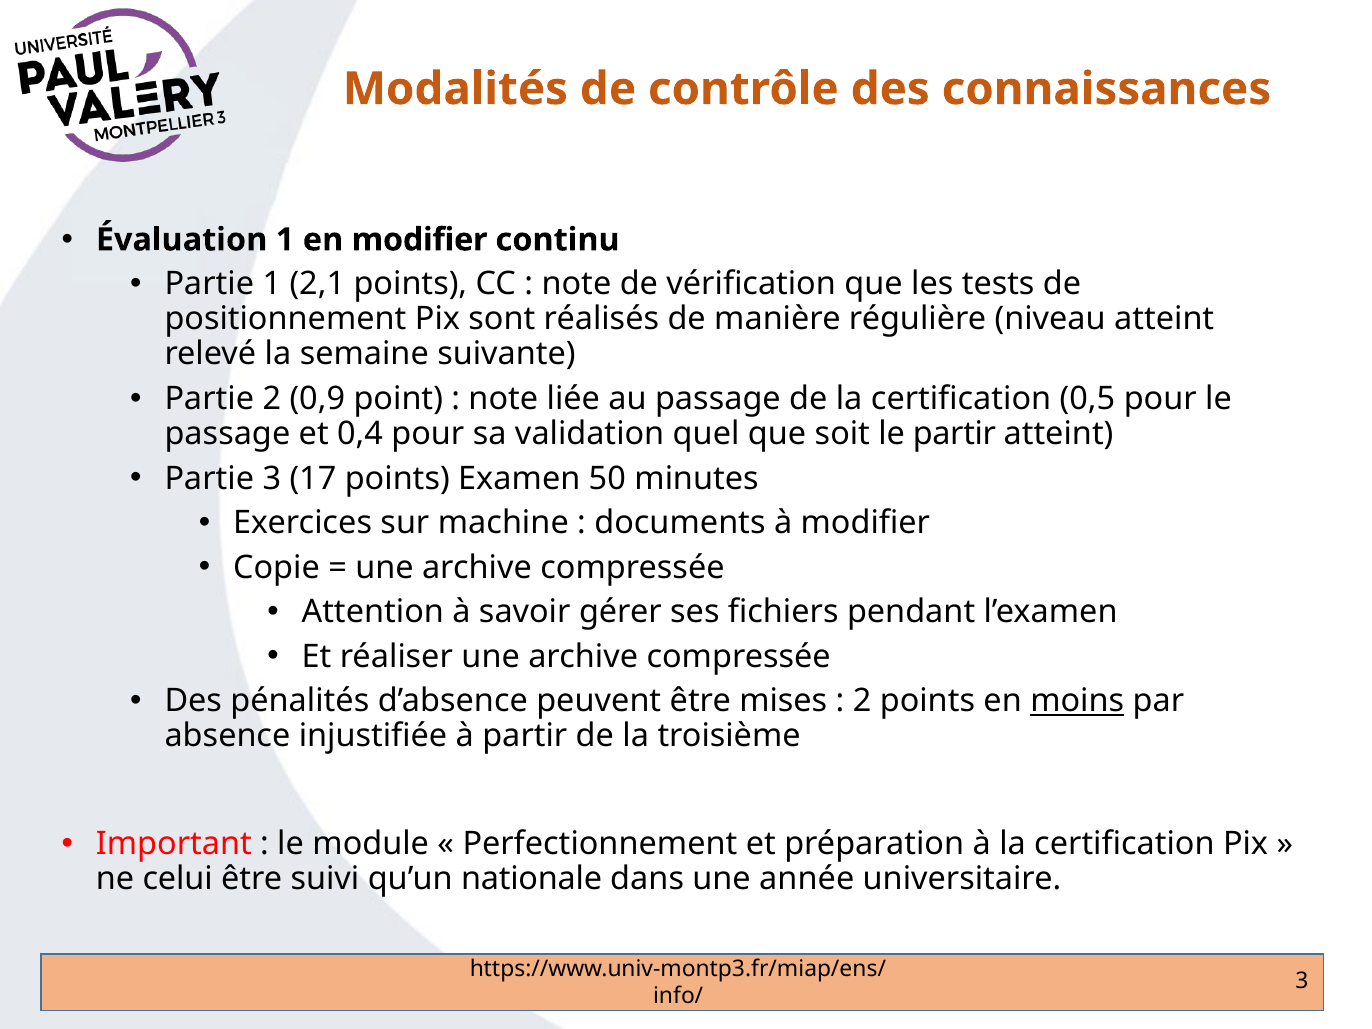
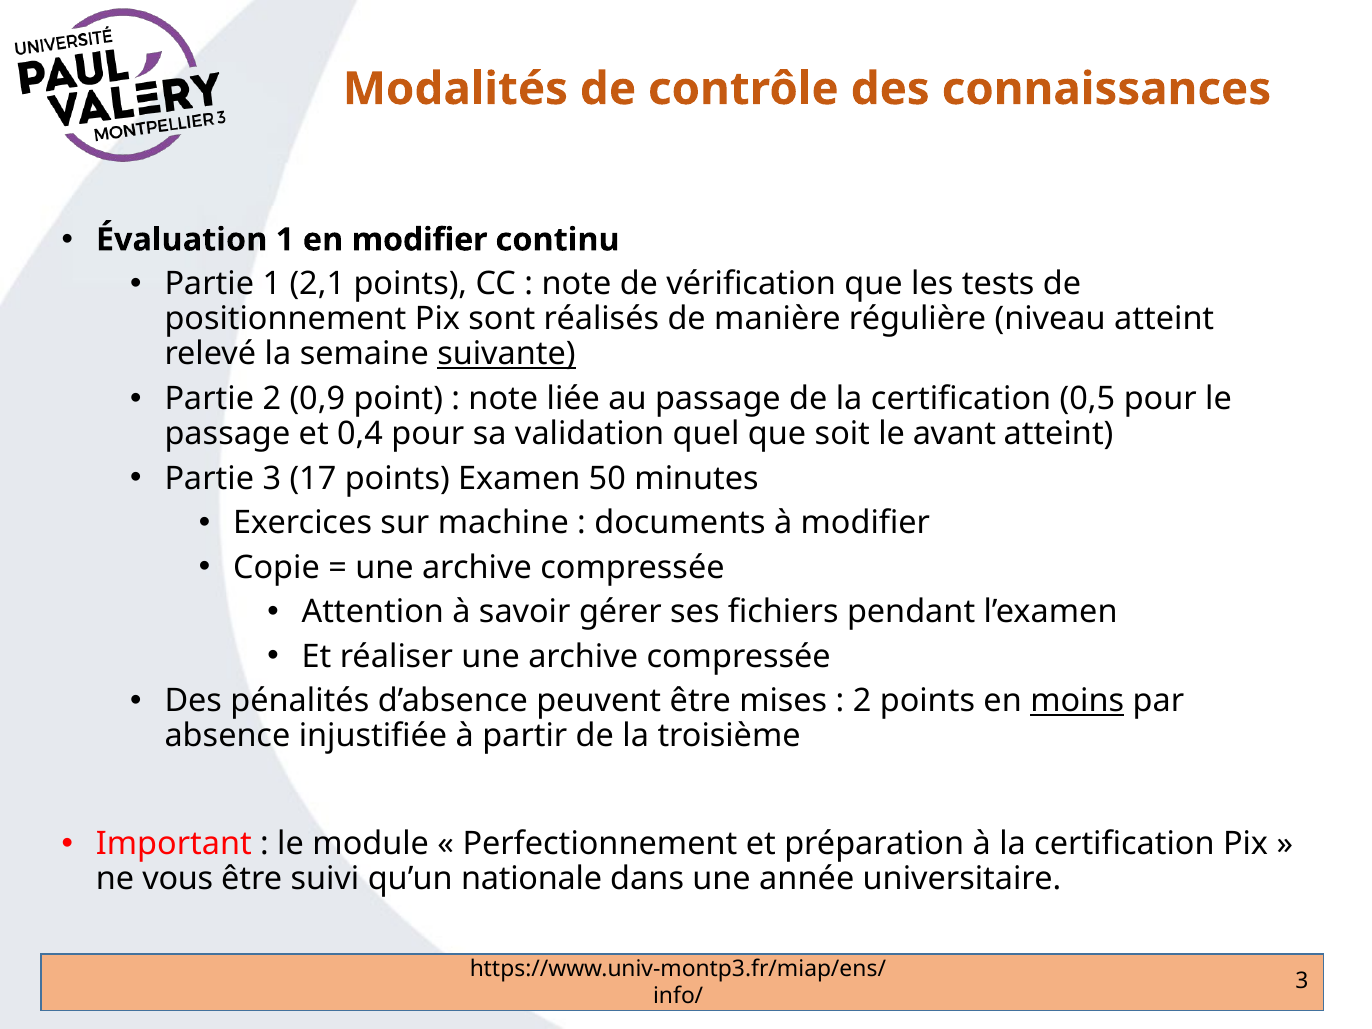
suivante underline: none -> present (506, 354)
le partir: partir -> avant (954, 434)
celui: celui -> vous (178, 879)
